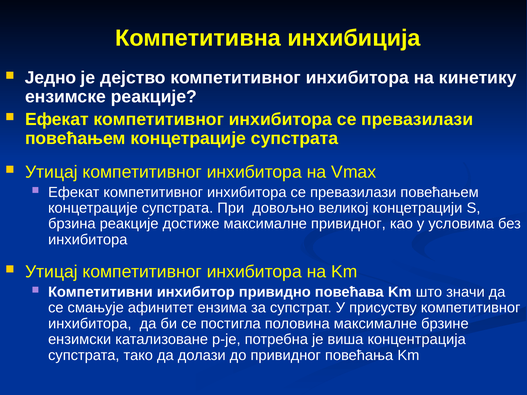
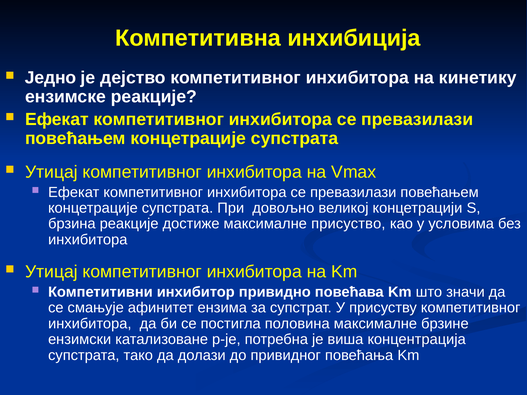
максималне привидног: привидног -> присуство (348, 224)
